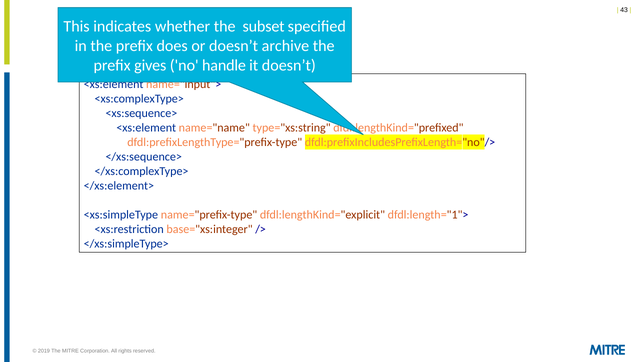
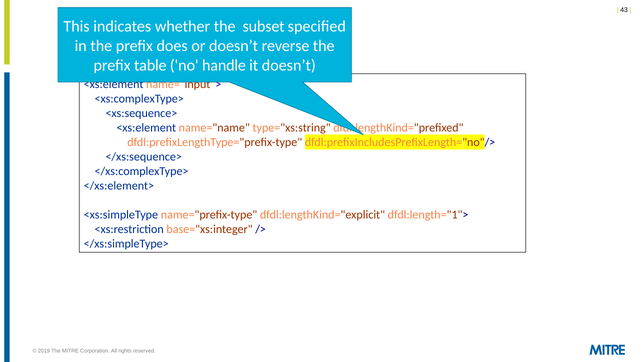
archive: archive -> reverse (286, 46)
gives: gives -> table (150, 65)
